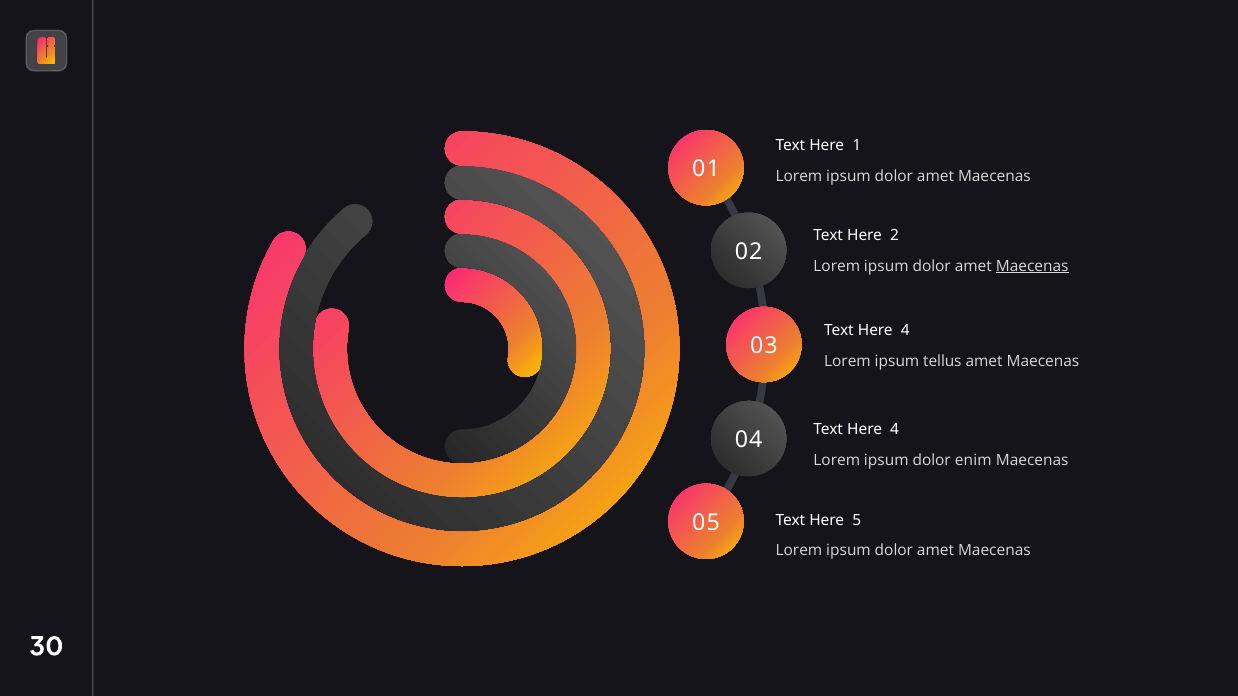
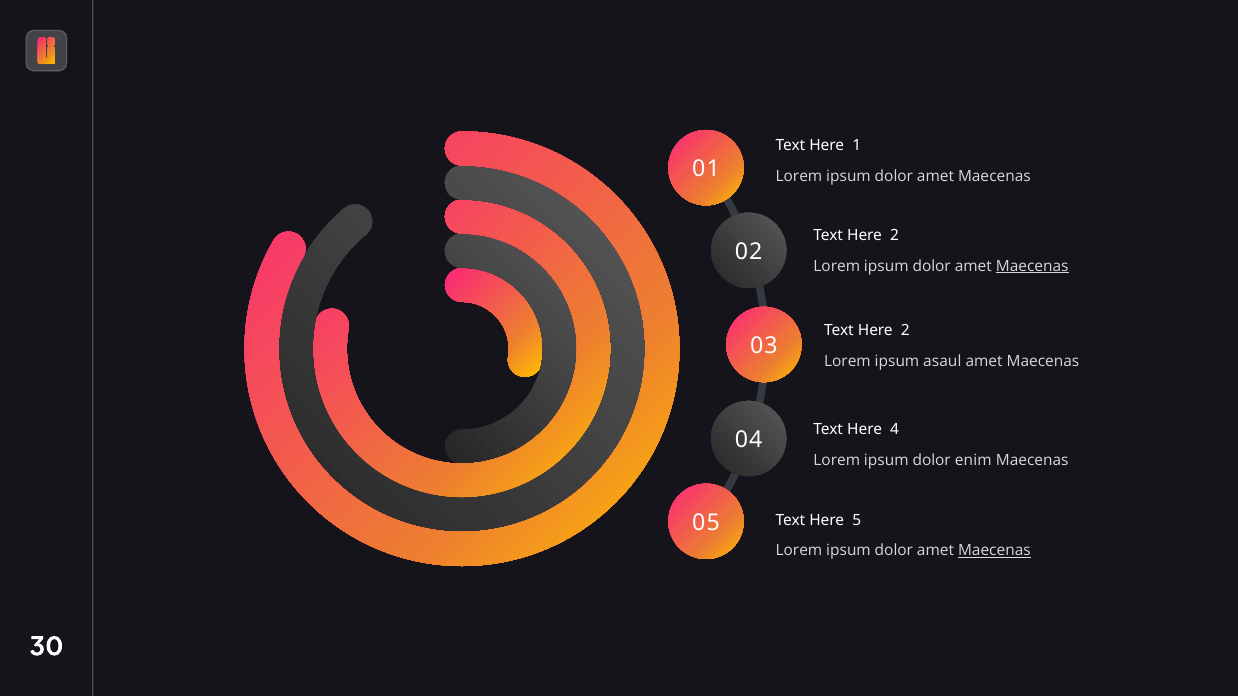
4: 4 -> 2 (905, 331)
tellus: tellus -> asaul (942, 362)
Maecenas underline: none -> present (994, 551)
